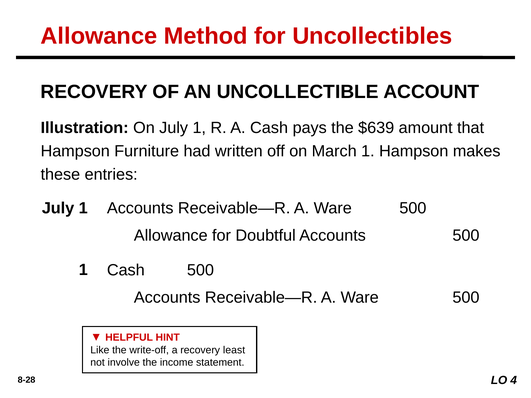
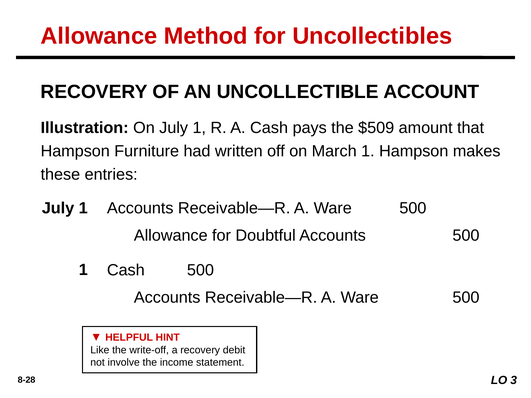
$639: $639 -> $509 (376, 128)
least: least -> debit (234, 350)
4: 4 -> 3 (514, 380)
